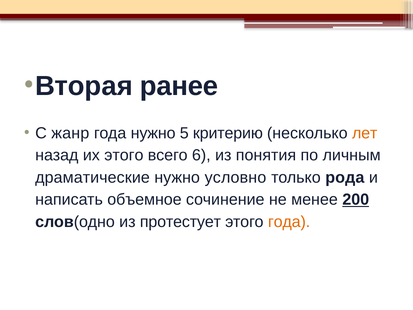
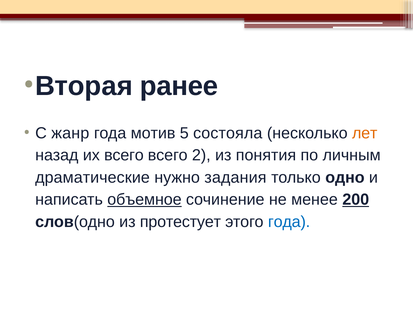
года нужно: нужно -> мотив (153, 133)
критерию: критерию -> состояла (228, 133)
их этого: этого -> всего (124, 155)
6: 6 -> 2 (201, 155)
условно: условно -> задания (235, 177)
рода: рода -> одно (345, 177)
объемное underline: none -> present (144, 199)
года colour: orange -> blue (289, 222)
